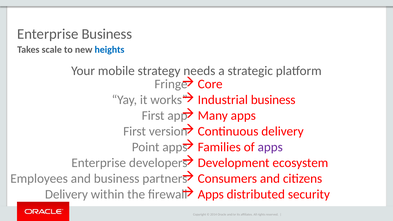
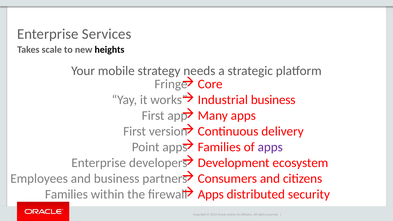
Enterprise Business: Business -> Services (107, 34)
heights colour: blue -> black (110, 50)
Delivery: Delivery -> Families (66, 194)
